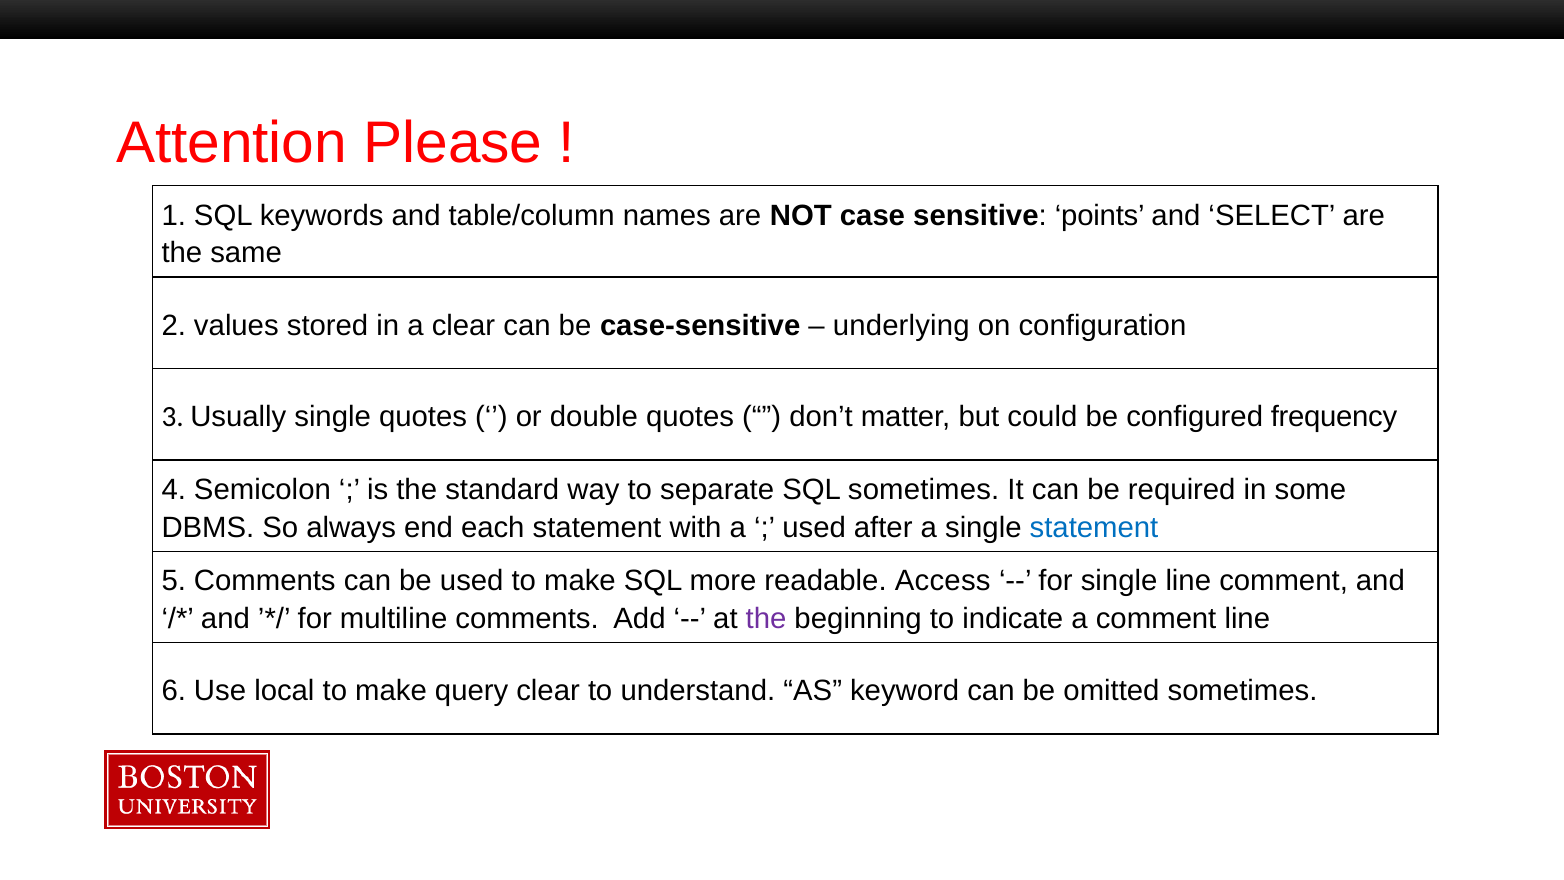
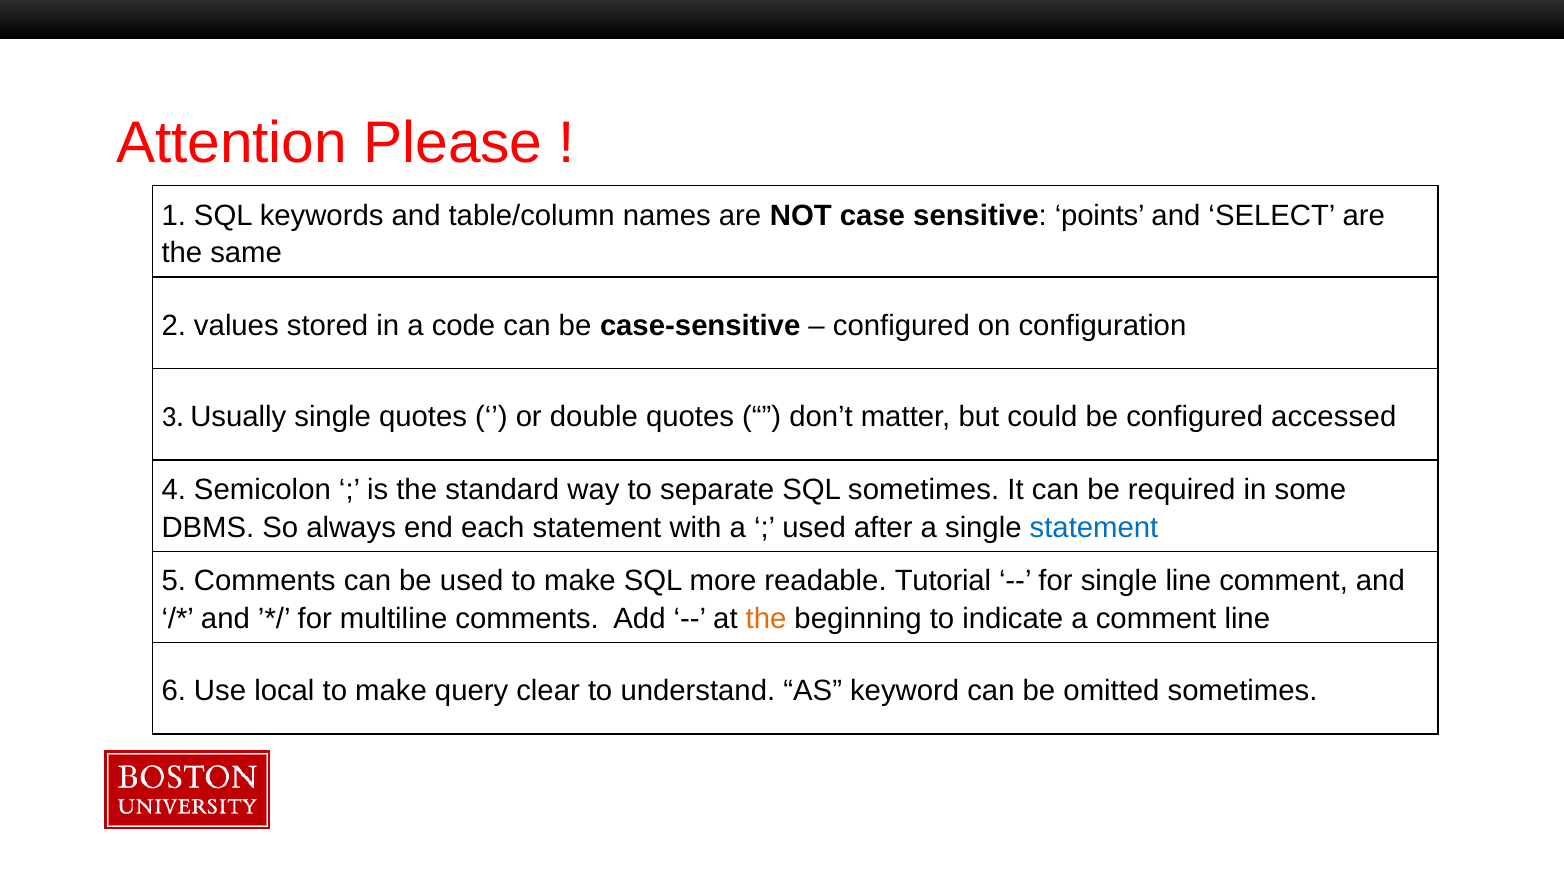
a clear: clear -> code (464, 326)
underlying: underlying -> configured (901, 326)
frequency: frequency -> accessed (1334, 417)
Access: Access -> Tutorial (943, 581)
the colour: purple -> orange (766, 619)
